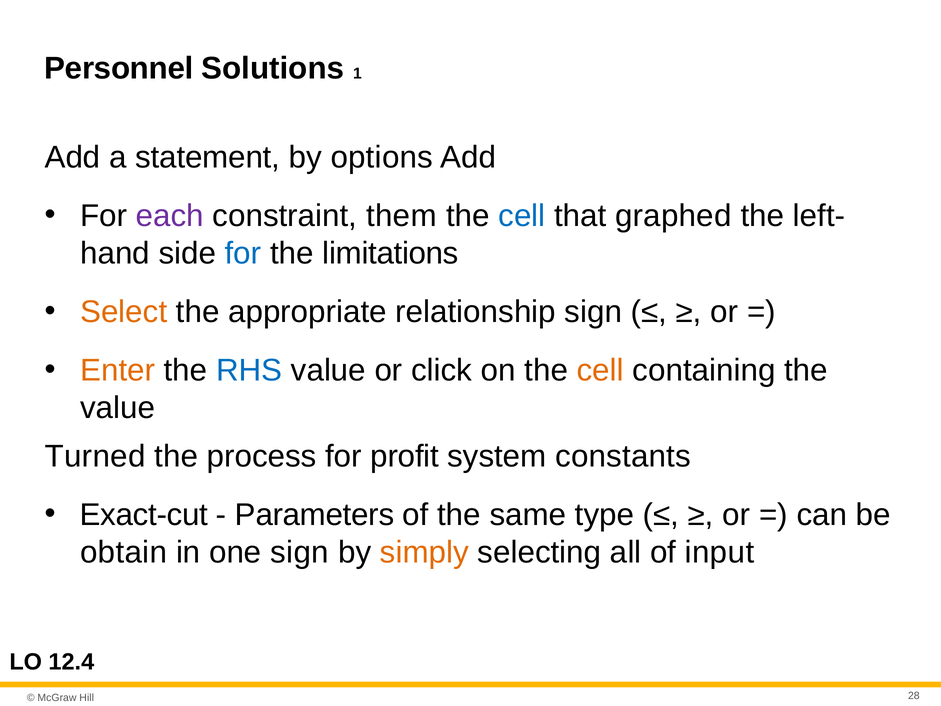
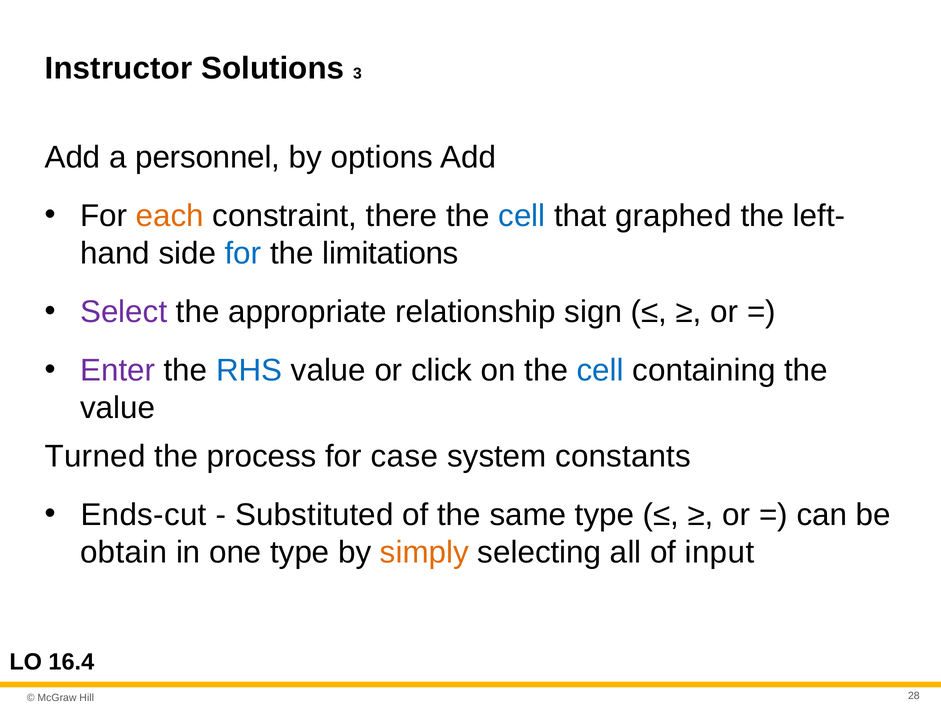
Personnel: Personnel -> Instructor (119, 68)
1: 1 -> 3 (357, 74)
statement: statement -> personnel (208, 157)
each colour: purple -> orange (170, 216)
them: them -> there (402, 216)
Select colour: orange -> purple (124, 312)
Enter colour: orange -> purple (118, 370)
cell colour: orange -> blue (600, 370)
profit: profit -> case (404, 456)
Exact-cut: Exact-cut -> Ends-cut (144, 515)
Parameters: Parameters -> Substituted (314, 515)
one sign: sign -> type (300, 552)
12.4: 12.4 -> 16.4 (71, 662)
